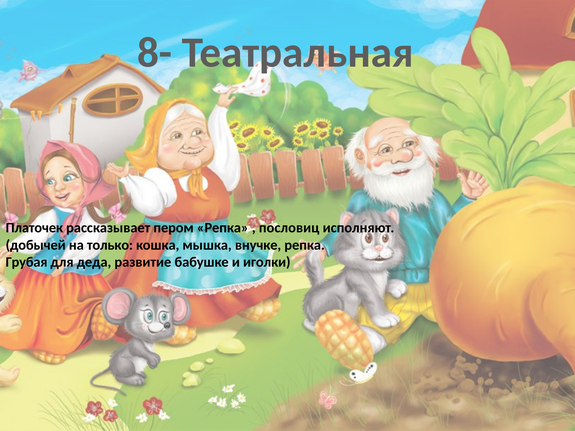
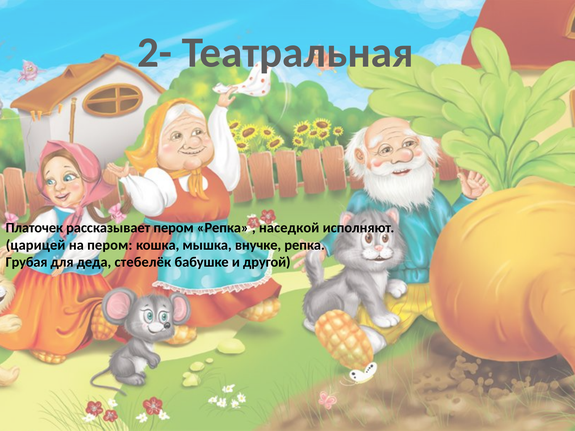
8-: 8- -> 2- (155, 53)
пословиц: пословиц -> наседкой (289, 228)
добычей: добычей -> царицей (36, 245)
на только: только -> пером (110, 245)
развитие: развитие -> стебелёк (143, 262)
иголки: иголки -> другой (267, 262)
